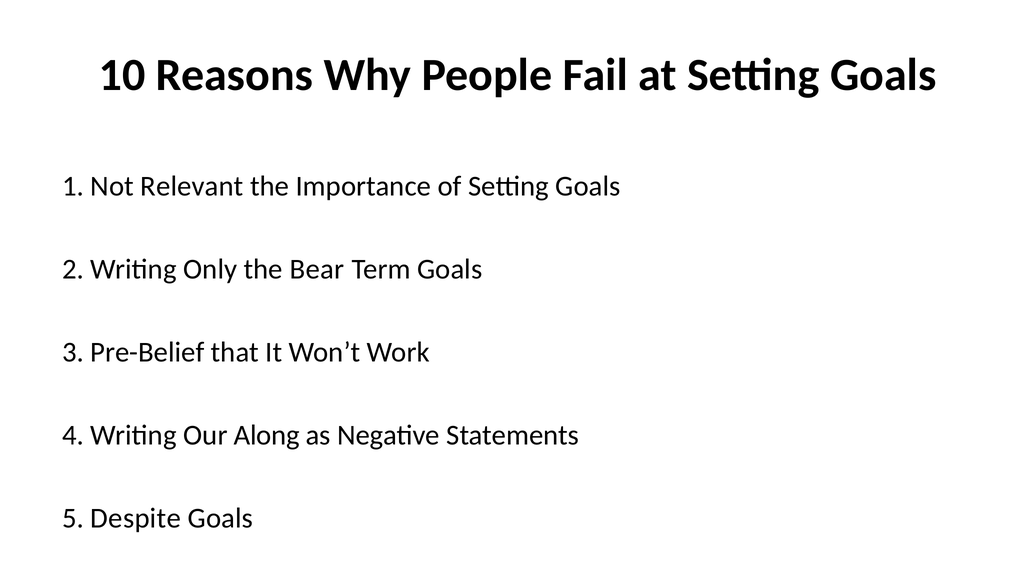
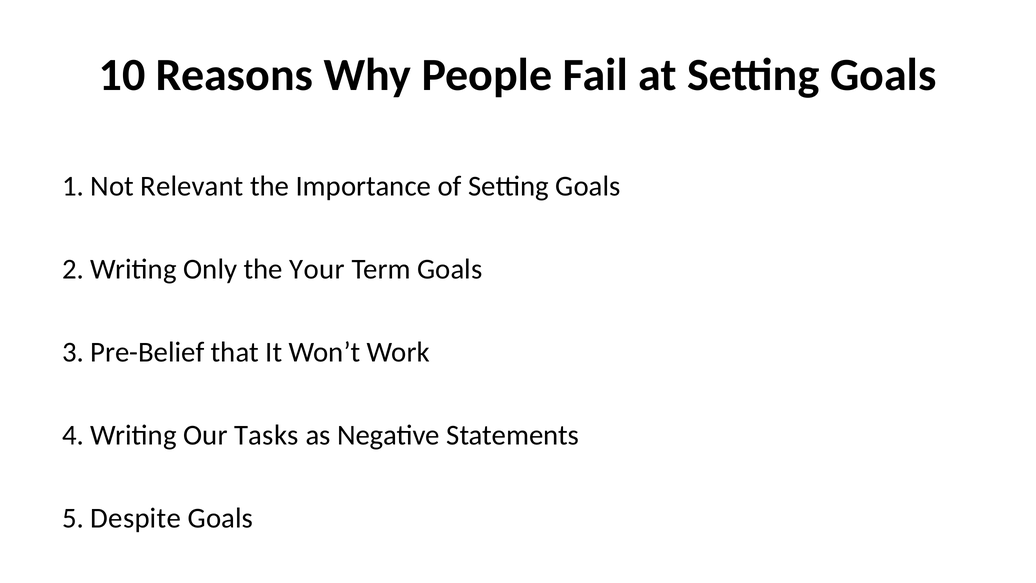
Bear: Bear -> Your (317, 269)
Along: Along -> Tasks (266, 435)
